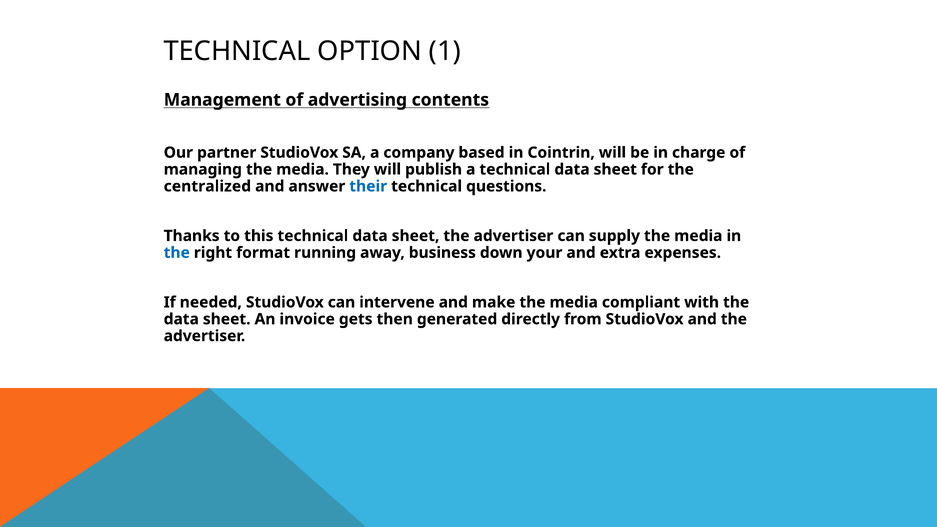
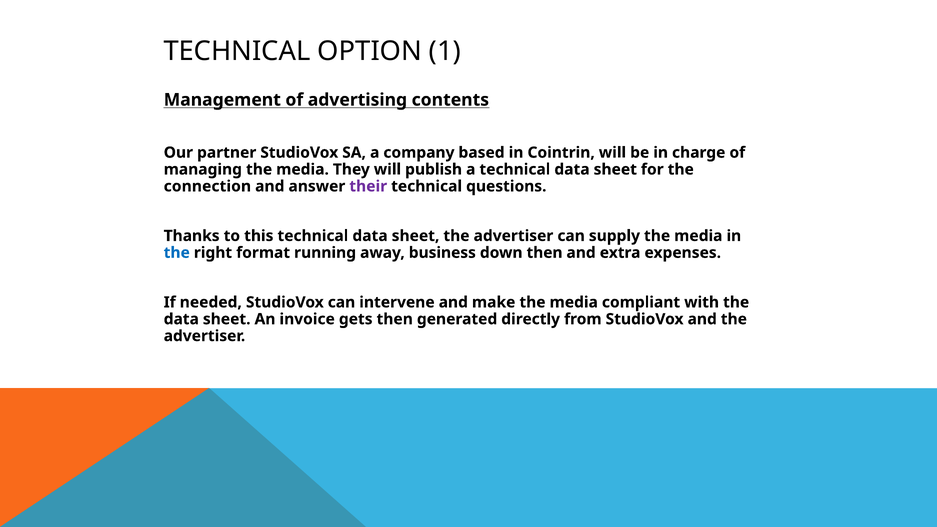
centralized: centralized -> connection (207, 186)
their colour: blue -> purple (368, 186)
down your: your -> then (545, 253)
